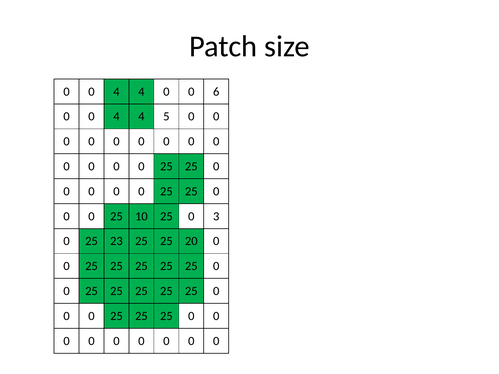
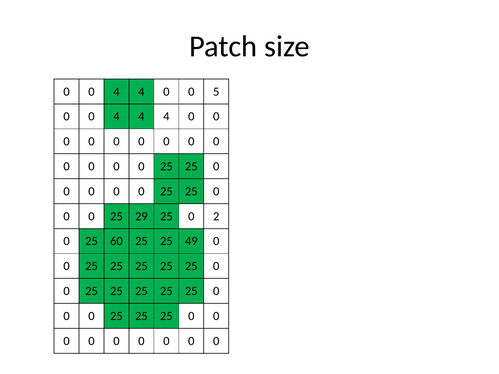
6: 6 -> 5 (216, 92)
4 4 5: 5 -> 4 (166, 117)
10: 10 -> 29 (141, 216)
3: 3 -> 2 (216, 216)
23: 23 -> 60 (116, 241)
20: 20 -> 49 (191, 241)
